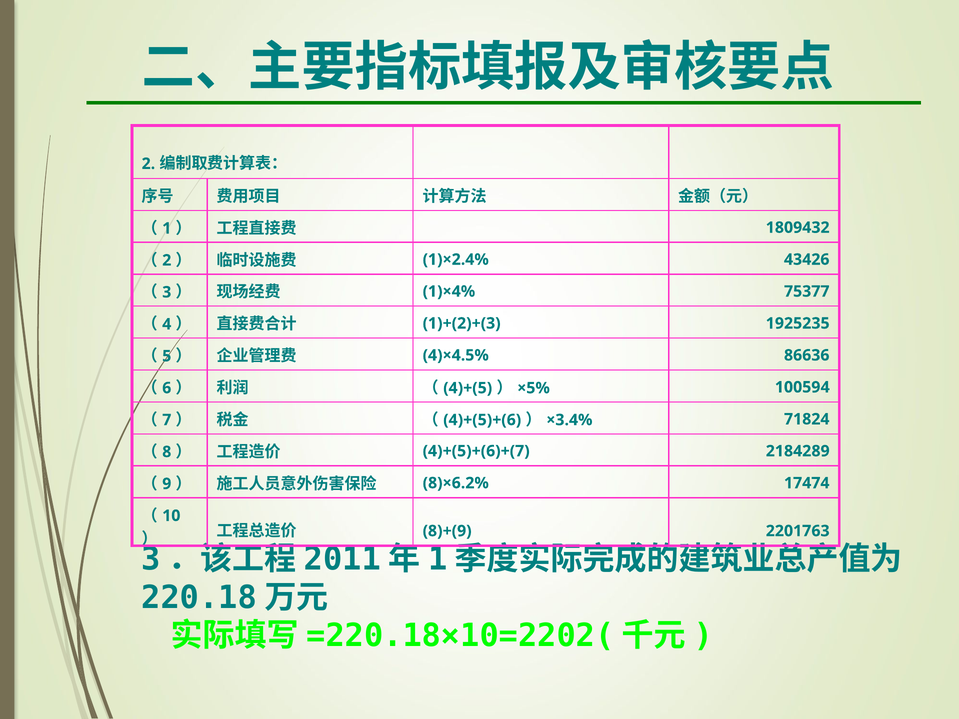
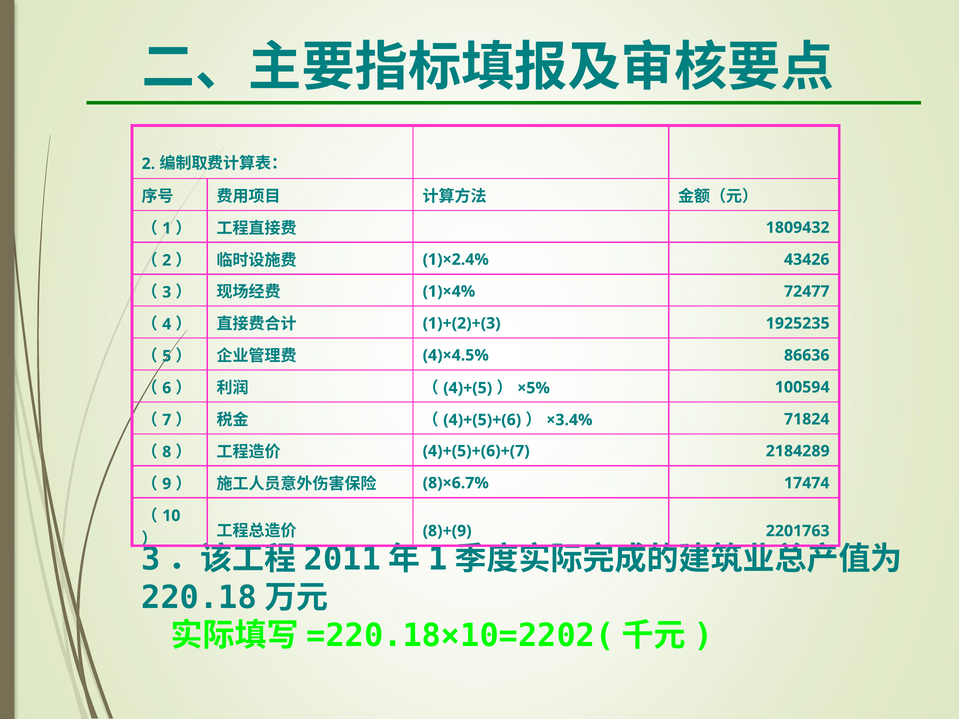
75377: 75377 -> 72477 (807, 292)
8)×6.2%: 8)×6.2% -> 8)×6.7% (456, 483)
